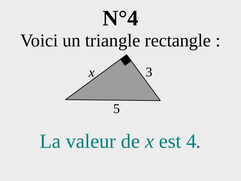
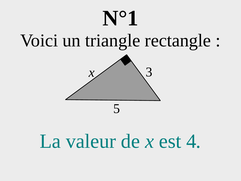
N°4: N°4 -> N°1 (120, 18)
